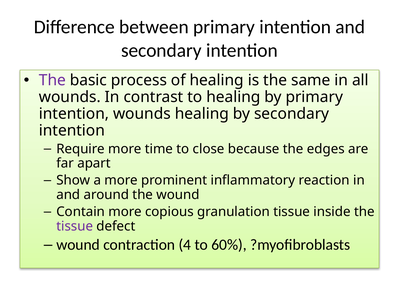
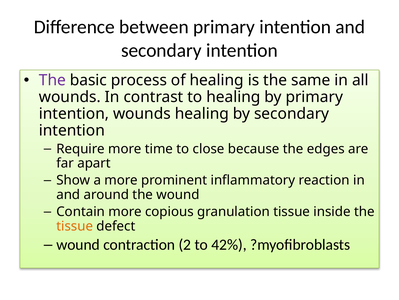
tissue colour: purple -> orange (75, 226)
4: 4 -> 2 (185, 244)
60%: 60% -> 42% (229, 244)
